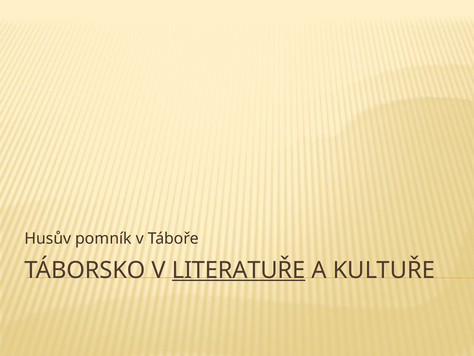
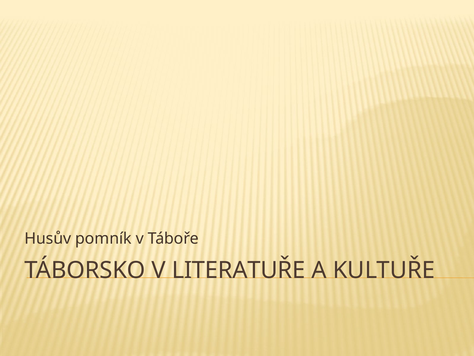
LITERATUŘE underline: present -> none (239, 270)
